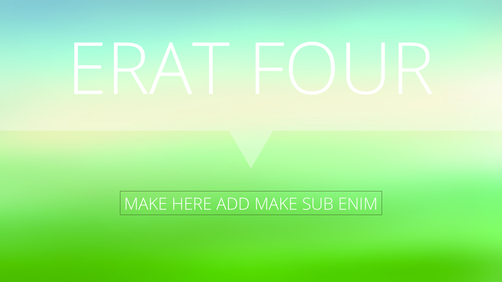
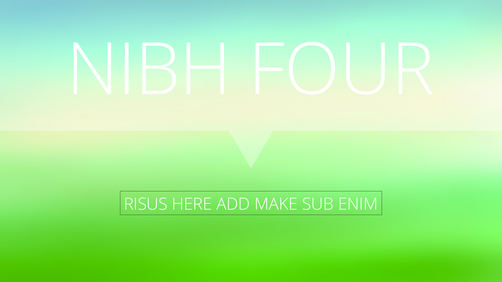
ERAT: ERAT -> NIBH (149, 71)
MAKE: MAKE -> RISUS (146, 205)
